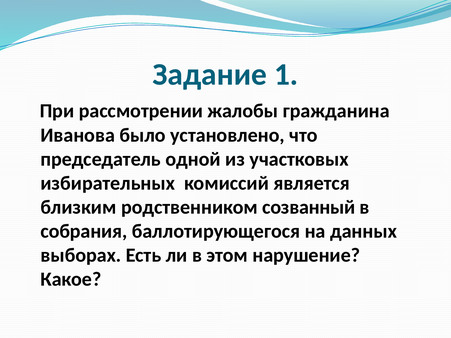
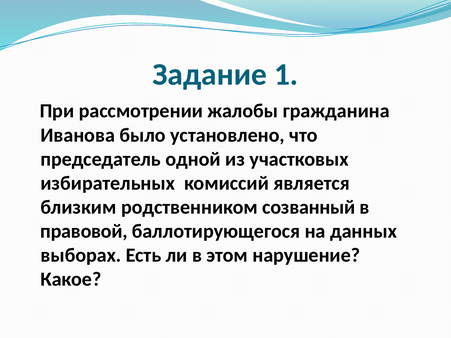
собрания: собрания -> правовой (84, 231)
